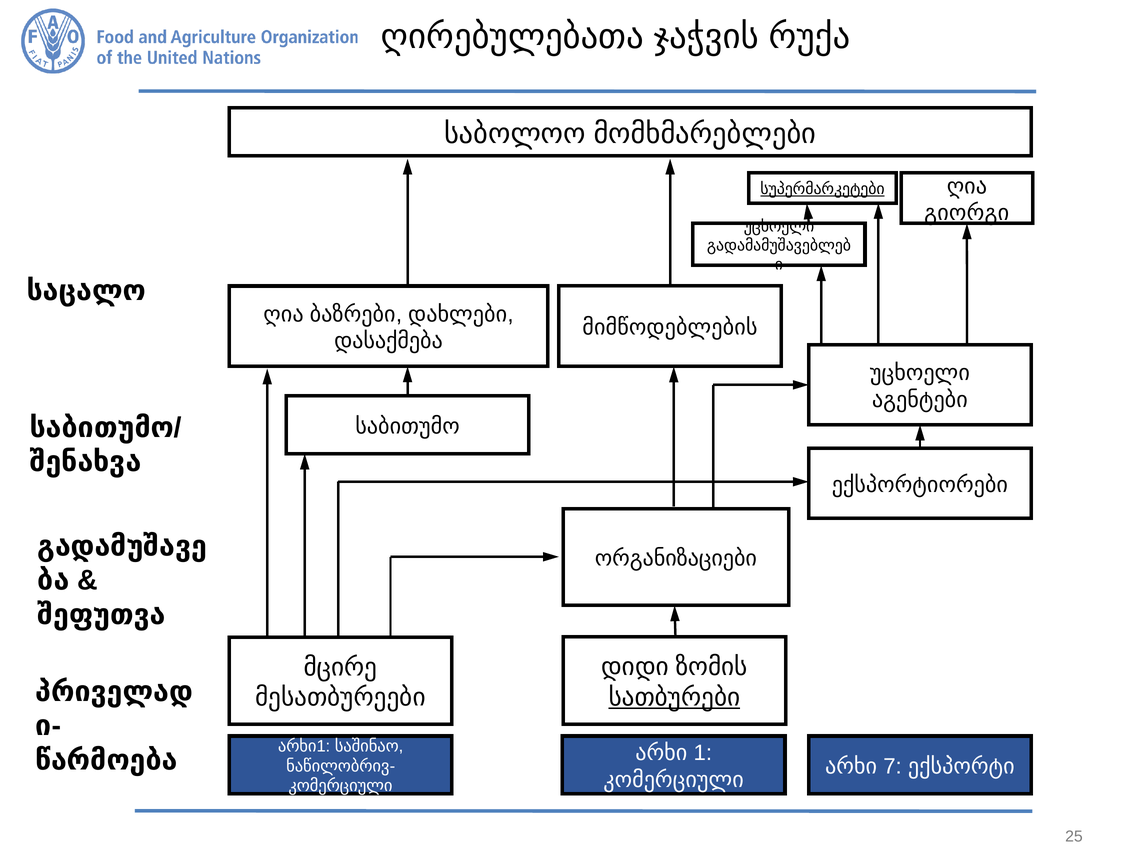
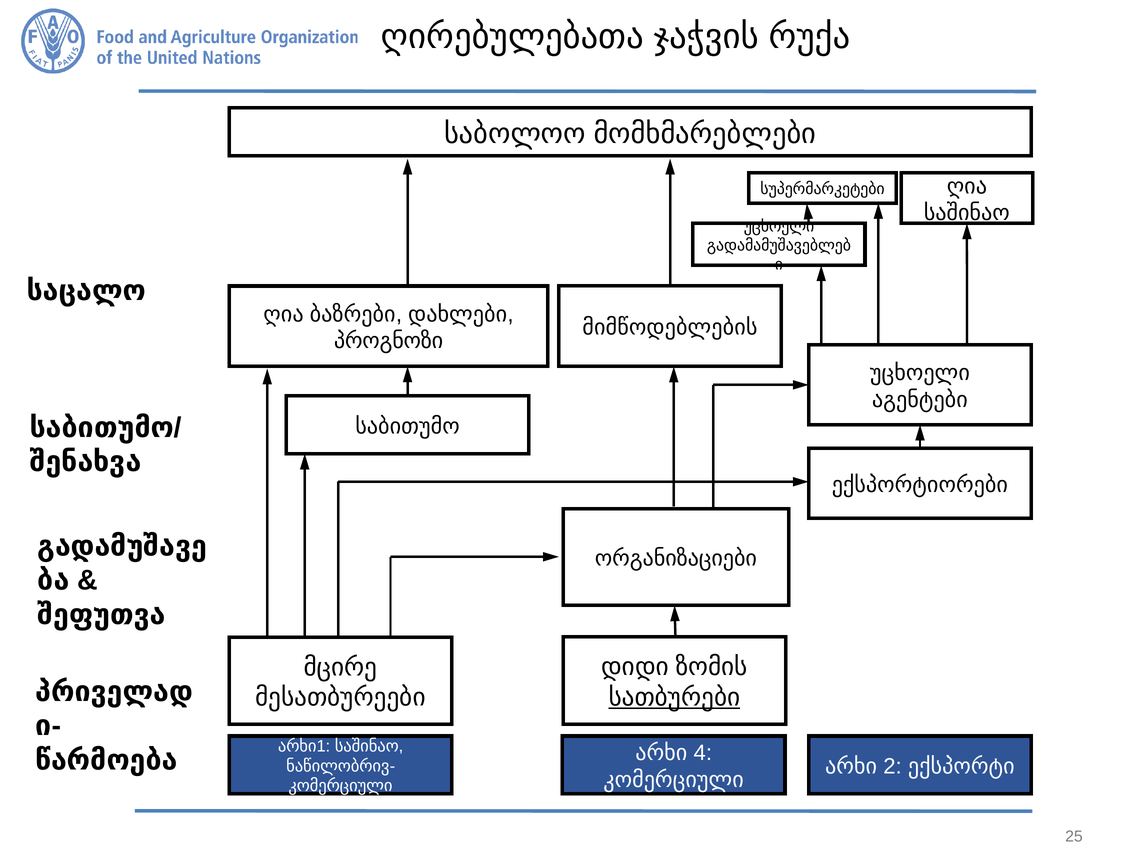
სუპერმარკეტები underline: present -> none (823, 189)
გიორგი: გიორგი -> საშინაო (967, 213)
დასაქმება: დასაქმება -> პროგნოზი (389, 341)
1: 1 -> 4 (703, 753)
7: 7 -> 2 (893, 766)
